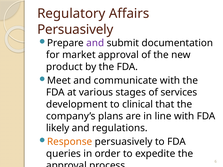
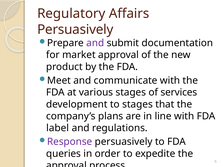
to clinical: clinical -> stages (138, 104)
likely: likely -> label (58, 128)
Response colour: orange -> purple (70, 142)
